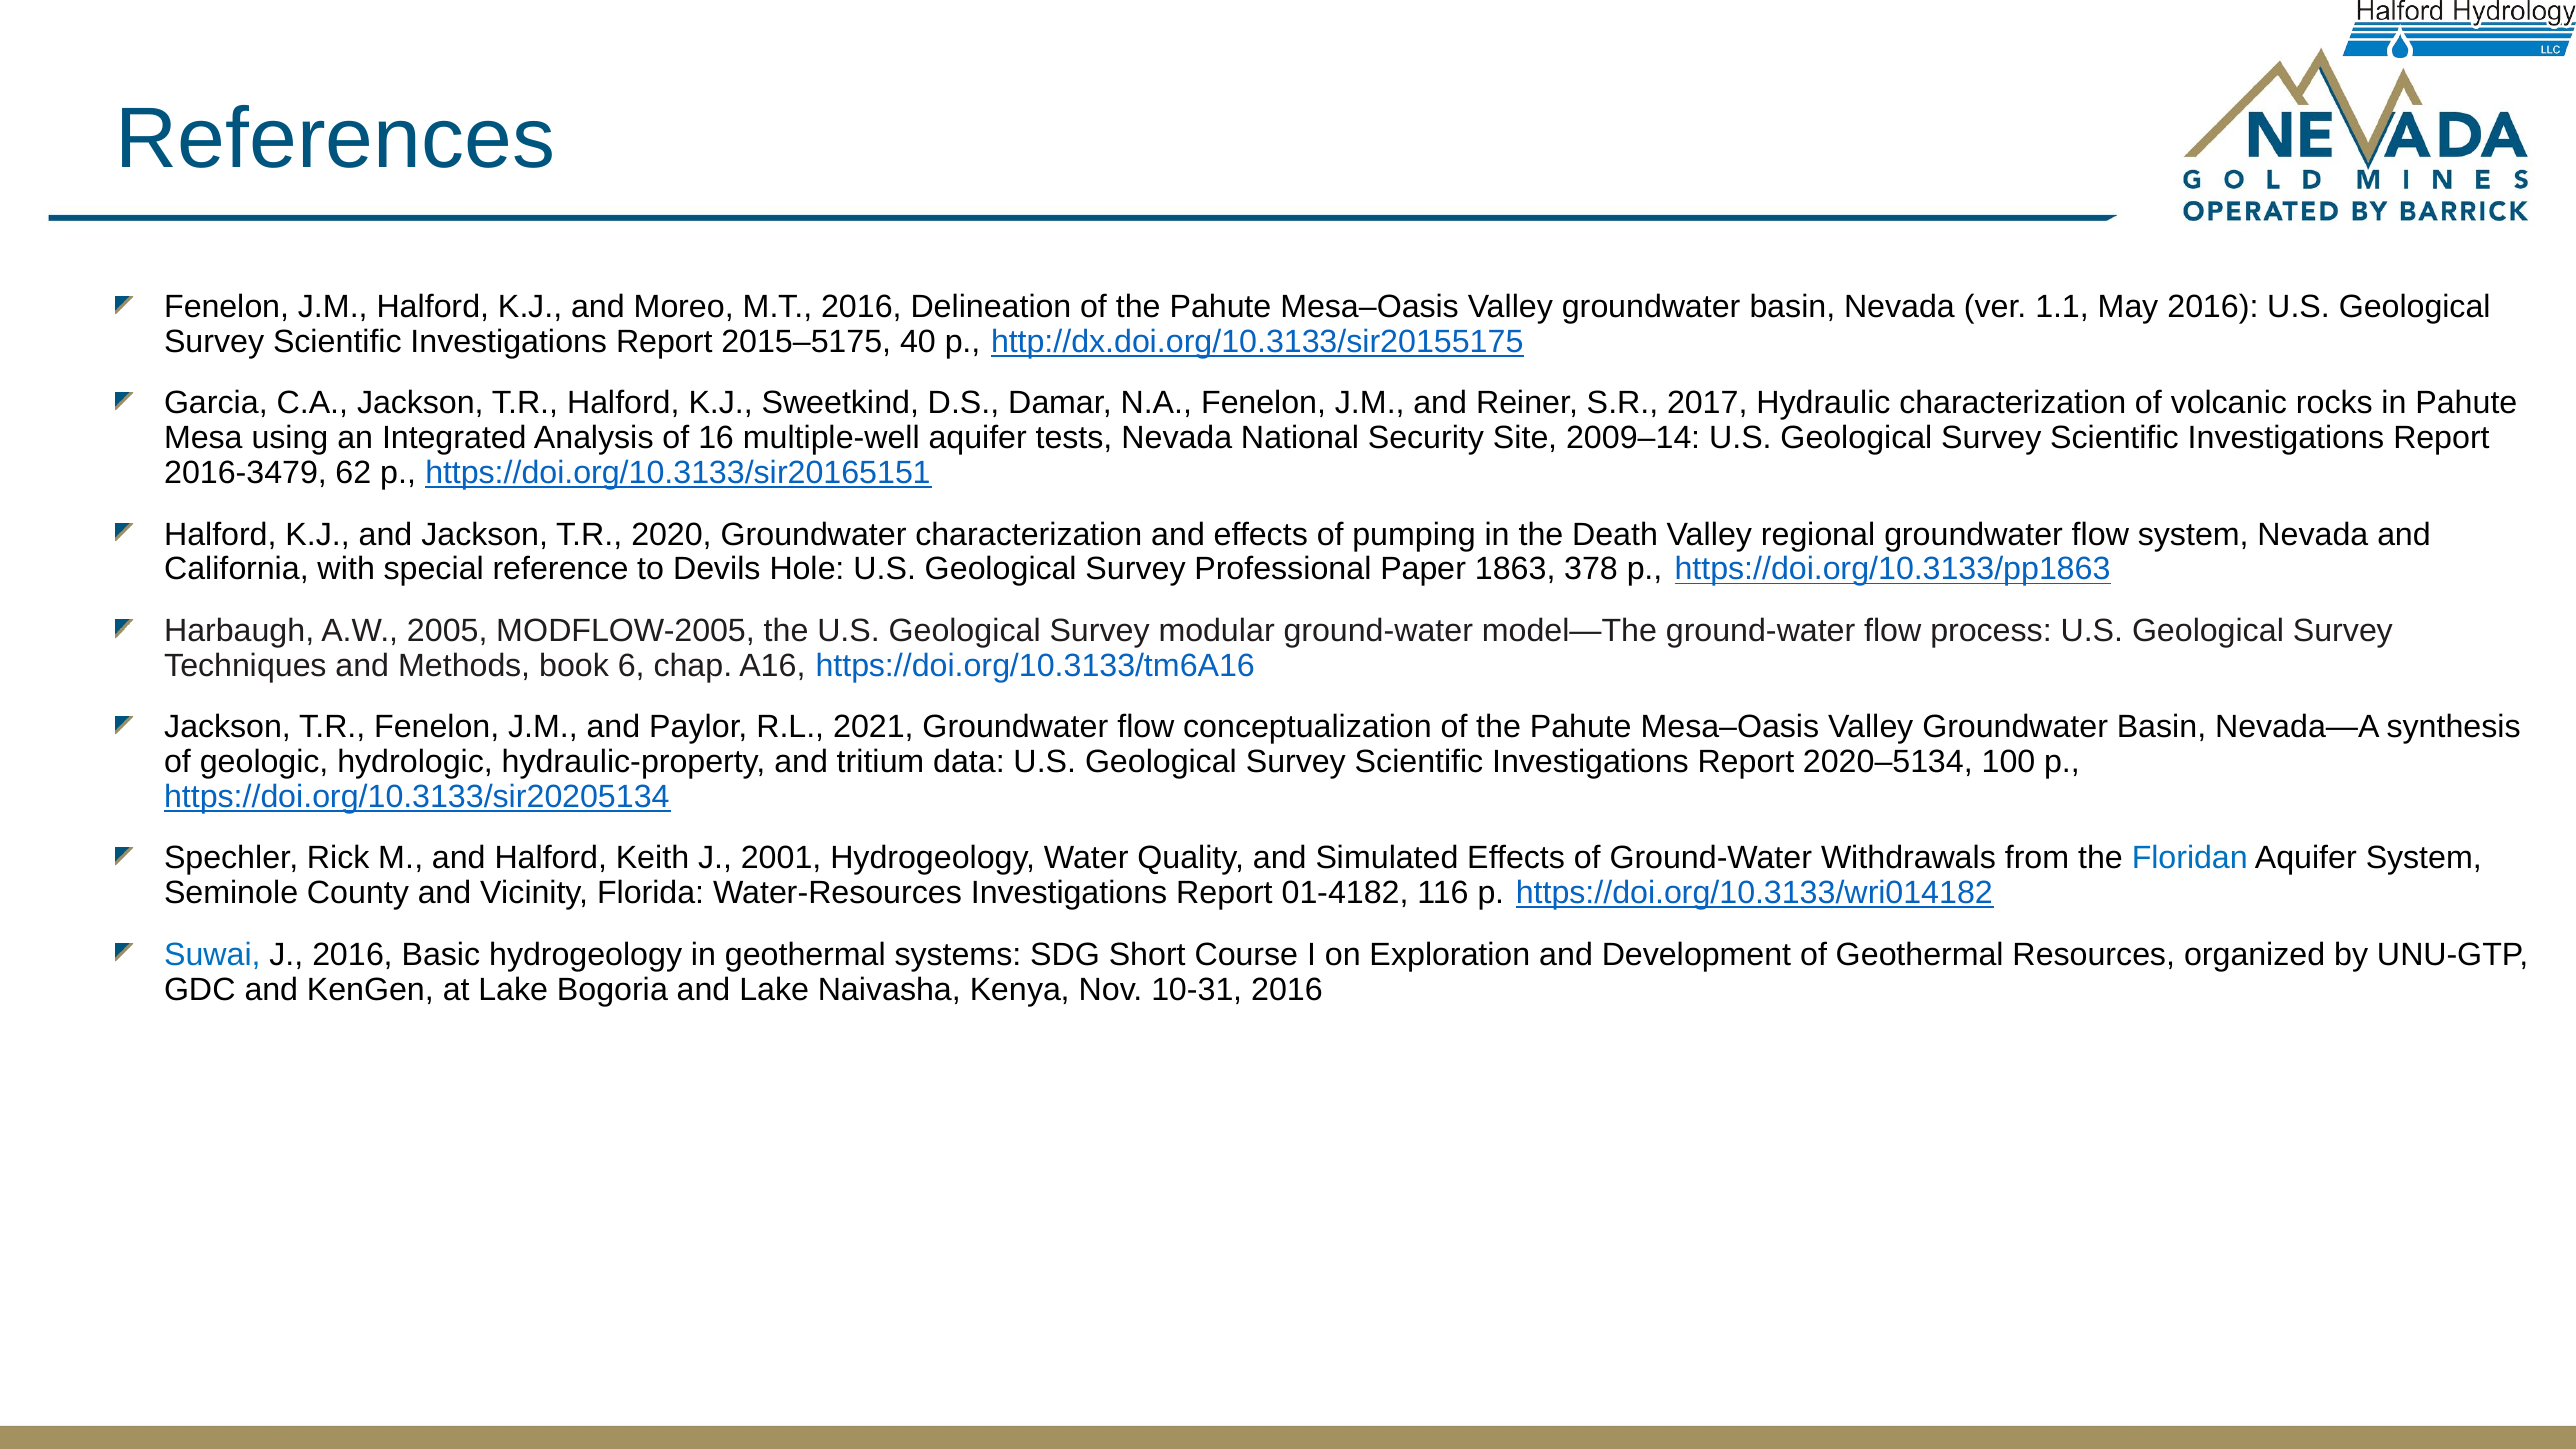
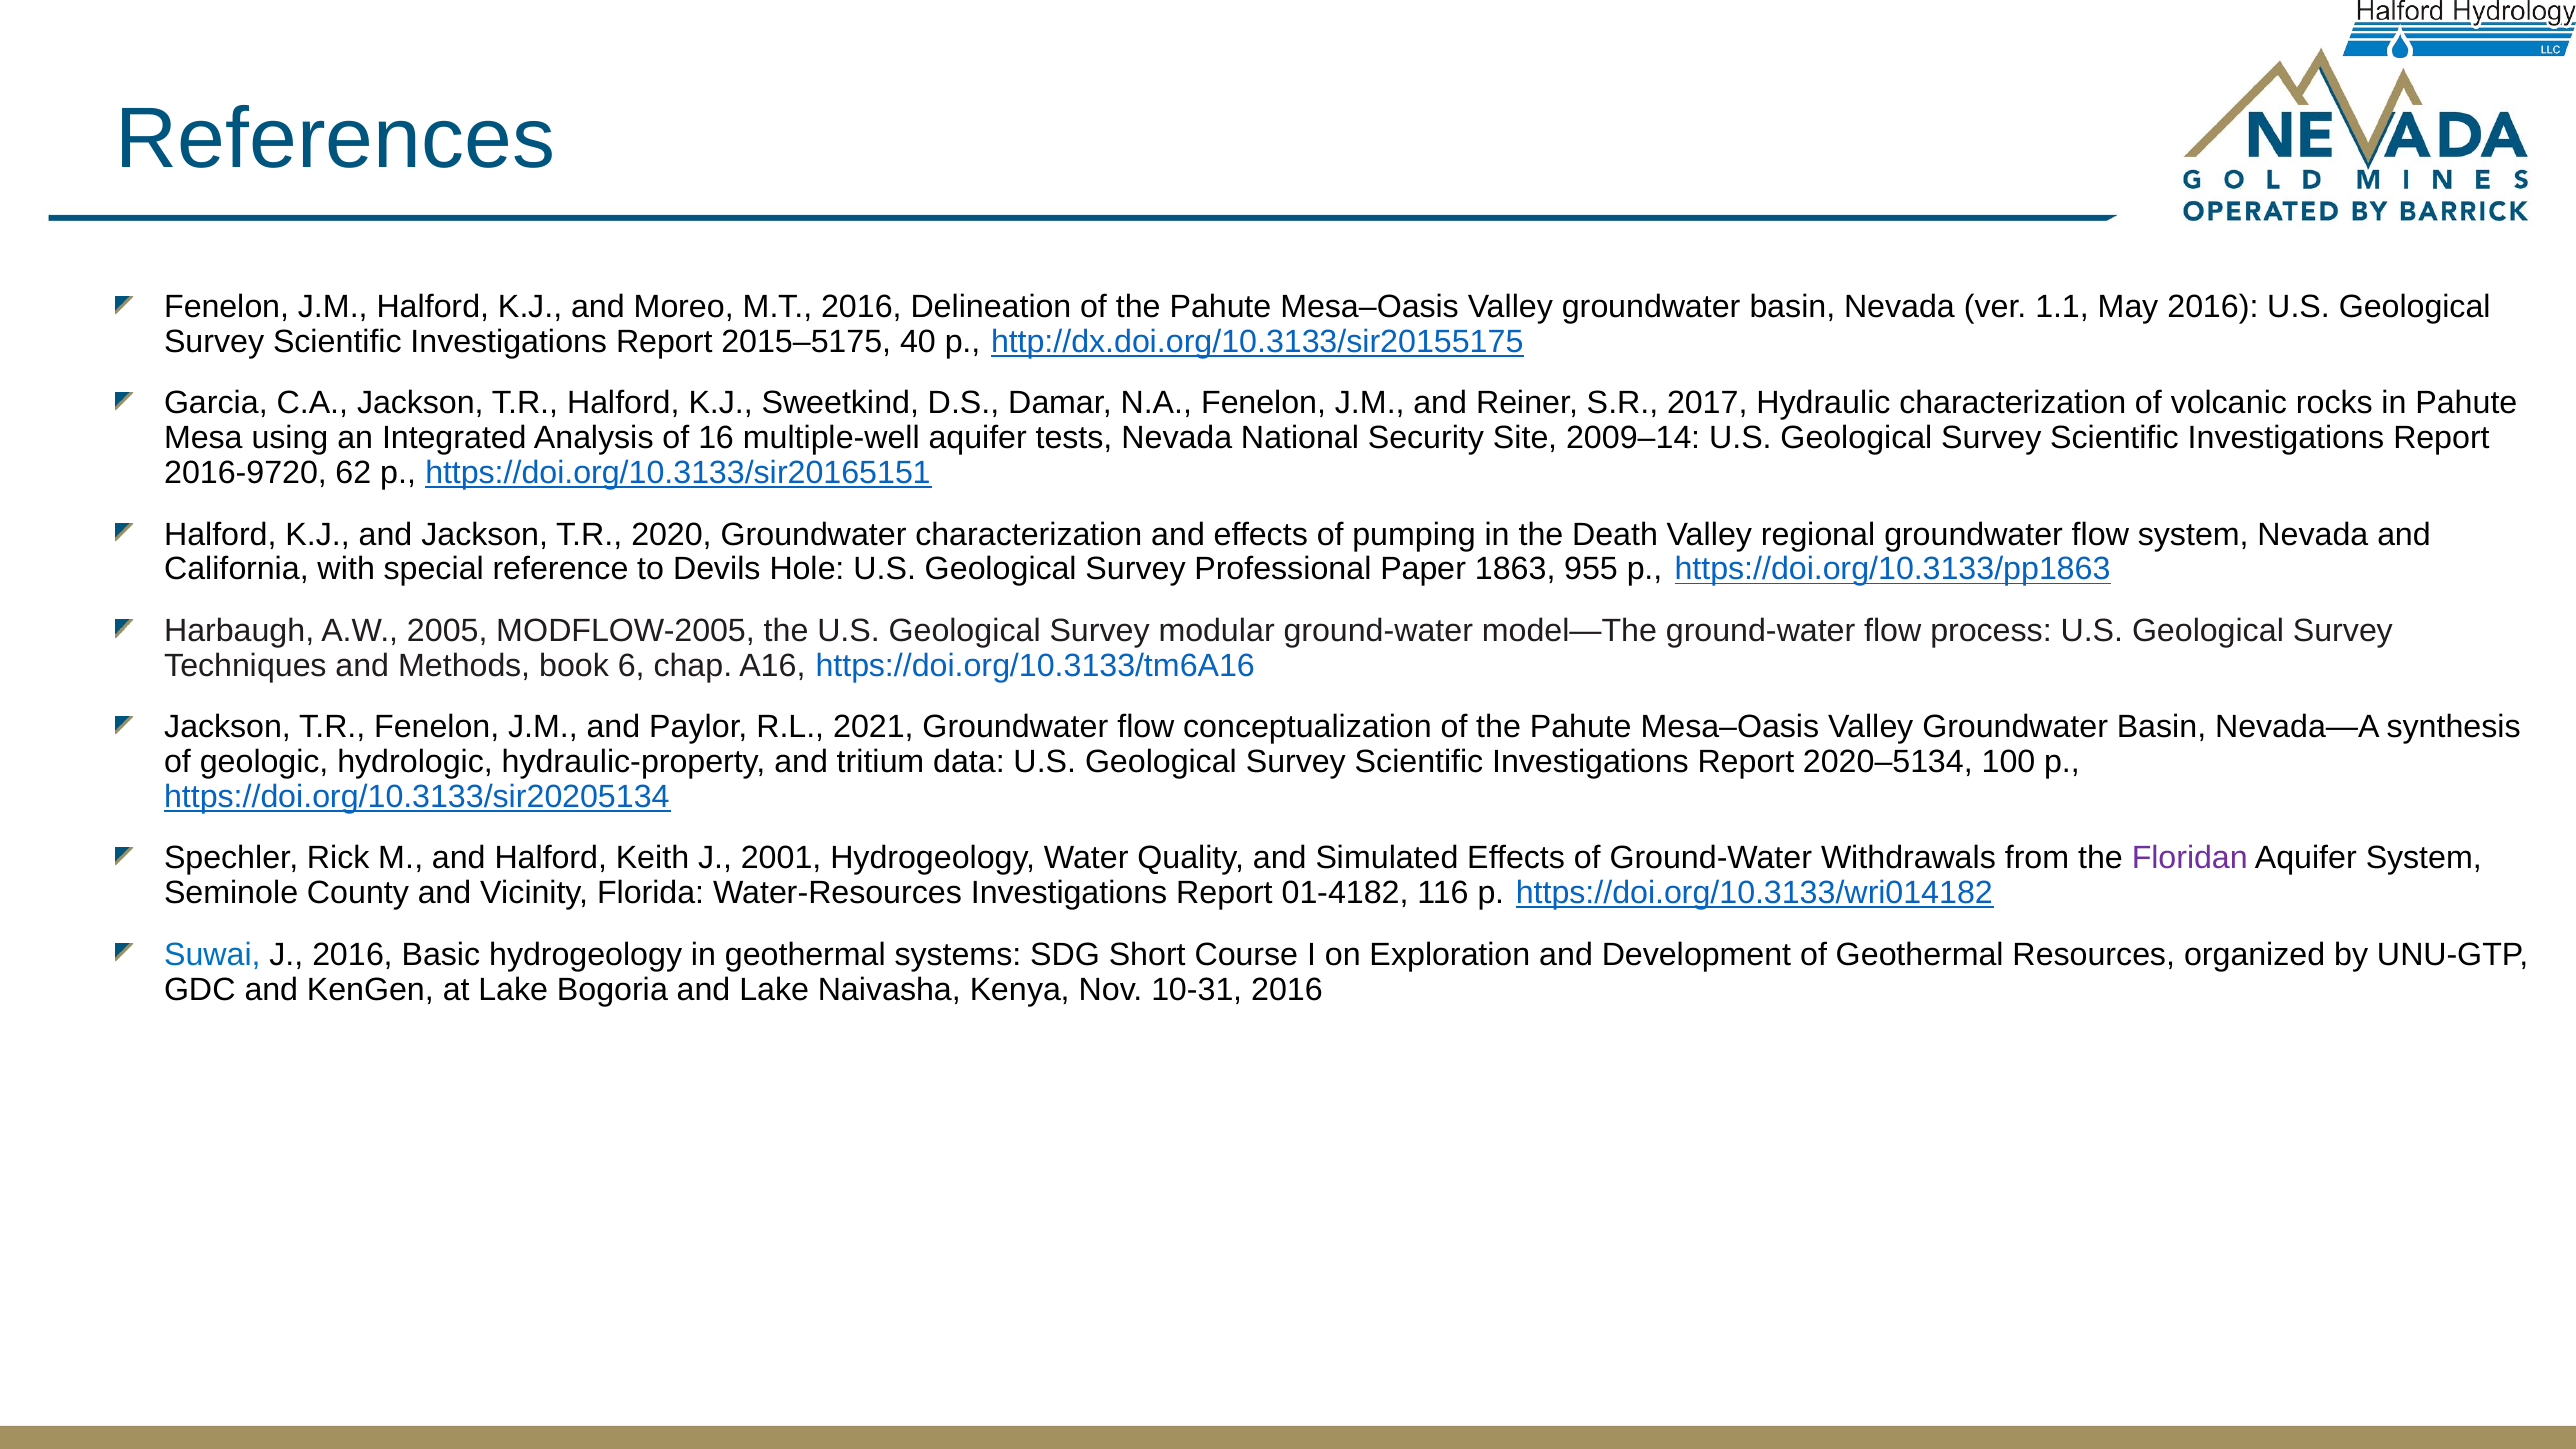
2016-3479: 2016-3479 -> 2016-9720 (246, 473)
378: 378 -> 955 (1591, 569)
Floridan colour: blue -> purple (2190, 858)
